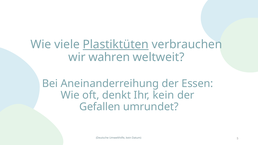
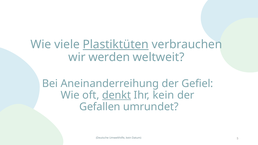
wahren: wahren -> werden (109, 57)
Essen: Essen -> Gefiel (197, 84)
denkt underline: none -> present (117, 95)
